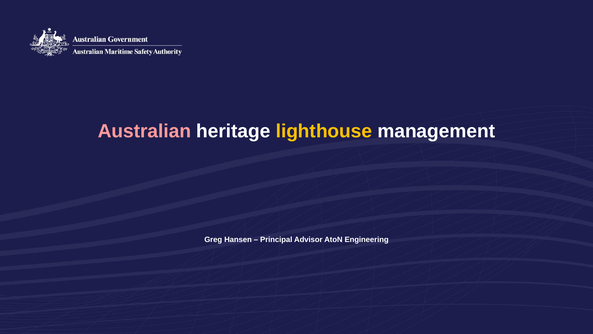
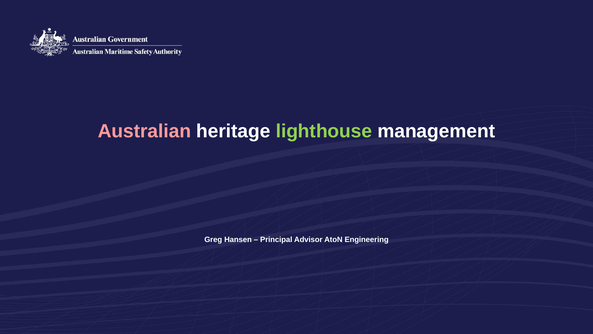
lighthouse colour: yellow -> light green (324, 131)
